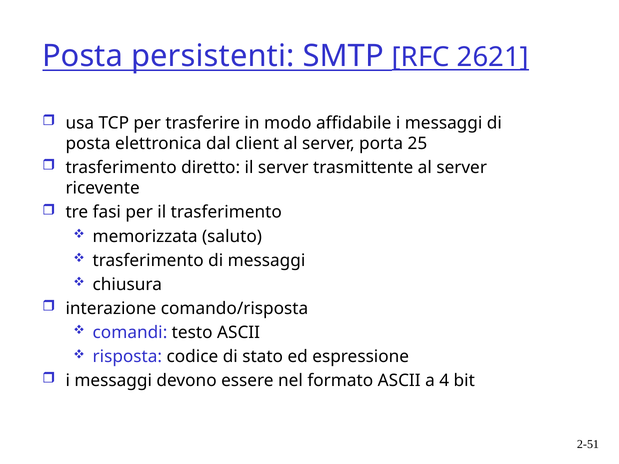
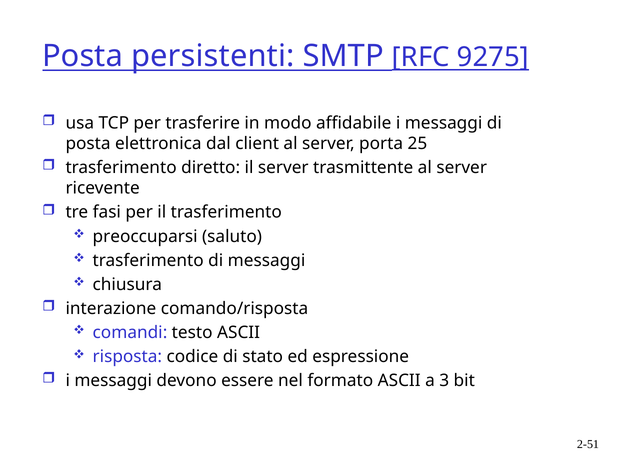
2621: 2621 -> 9275 (493, 57)
memorizzata: memorizzata -> preoccuparsi (145, 236)
4: 4 -> 3 (444, 381)
